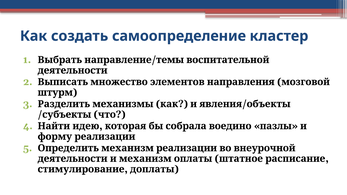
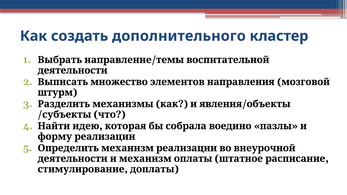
самоопределение: самоопределение -> дополнительного (179, 36)
